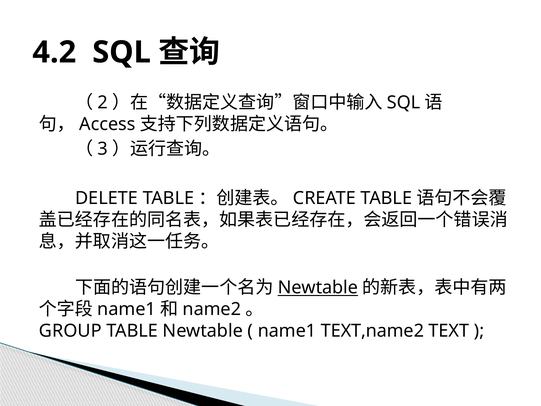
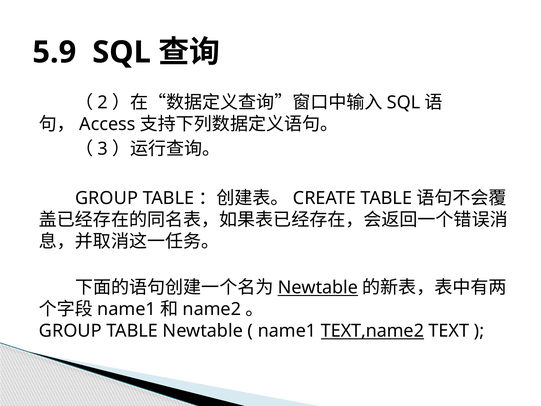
4.2: 4.2 -> 5.9 (54, 52)
DELETE: DELETE -> GROUP (107, 198)
TEXT,name2 underline: none -> present (372, 331)
